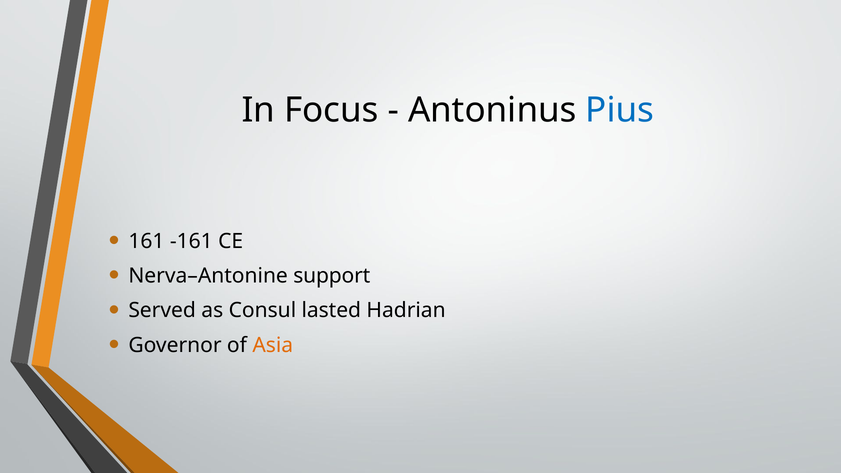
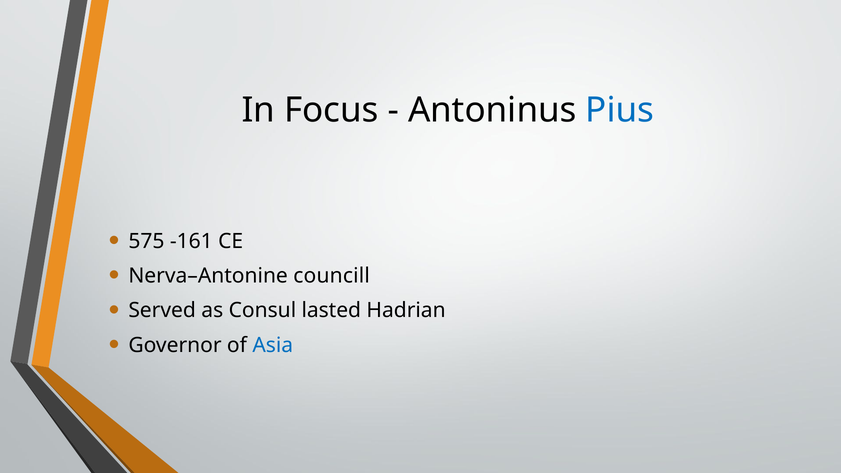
161: 161 -> 575 (146, 241)
support: support -> councill (332, 276)
Asia colour: orange -> blue (273, 345)
